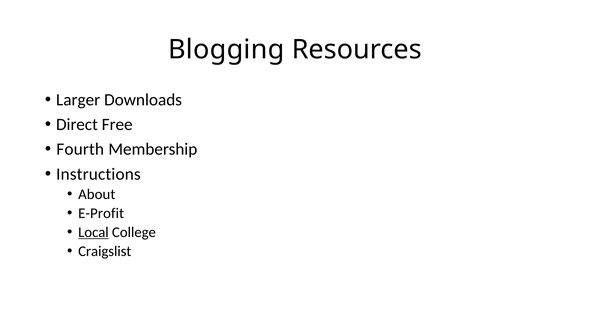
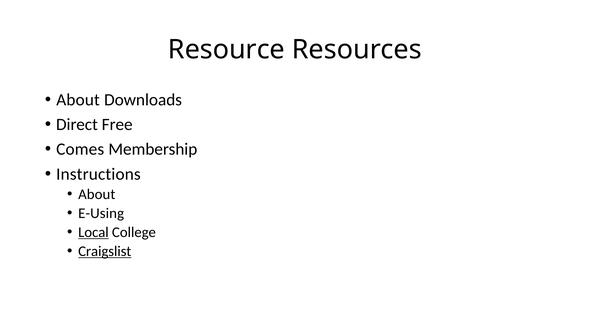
Blogging: Blogging -> Resource (226, 50)
Larger: Larger -> About (78, 100)
Fourth: Fourth -> Comes (80, 149)
E-Profit: E-Profit -> E-Using (101, 213)
Craigslist underline: none -> present (105, 251)
